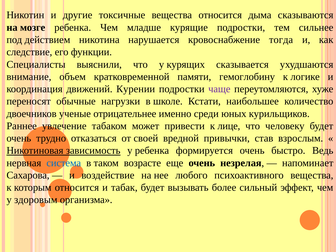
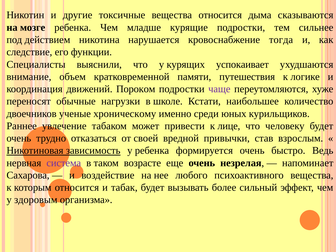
сказывается: сказывается -> успокаивает (242, 64)
гемоглобину: гемоглобину -> путешествия (247, 77)
Курении: Курении -> Пороком (136, 89)
отрицательнее: отрицательнее -> хроническому (125, 114)
система colour: blue -> purple (64, 163)
